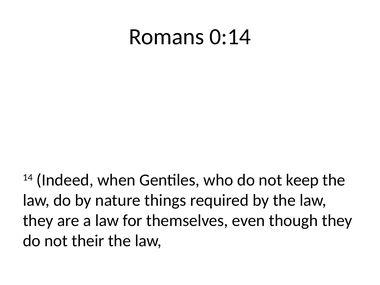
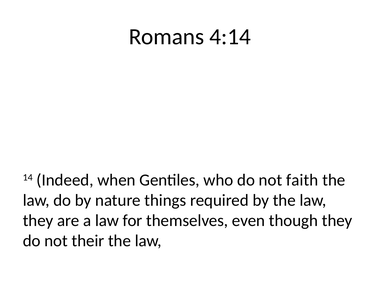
0:14: 0:14 -> 4:14 (230, 37)
keep: keep -> faith (302, 180)
